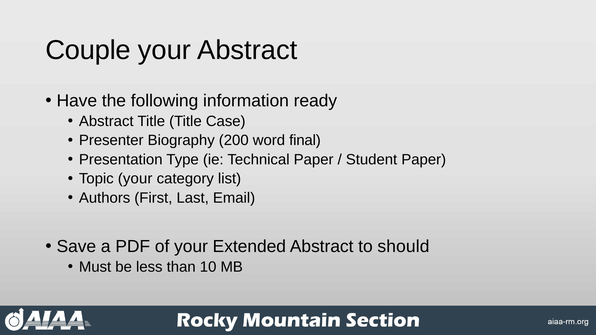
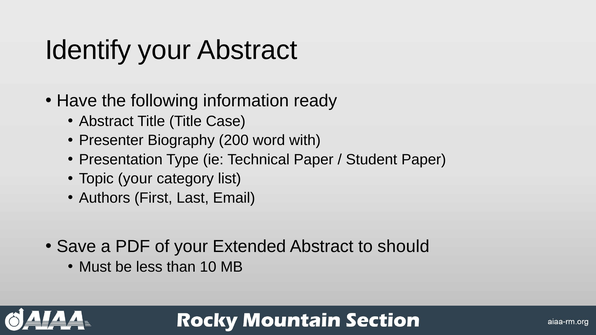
Couple: Couple -> Identify (88, 50)
final: final -> with (305, 140)
